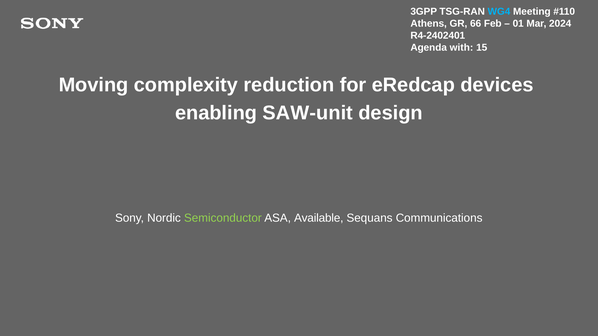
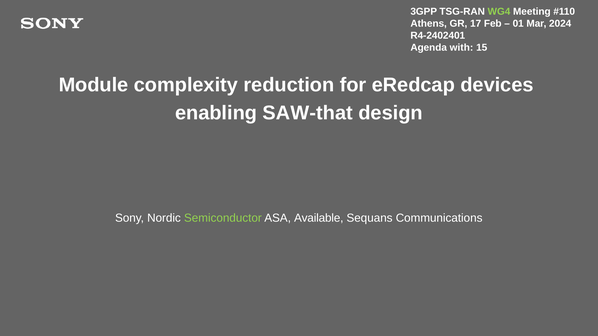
WG4 colour: light blue -> light green (499, 12)
66: 66 -> 17 (476, 24)
Moving: Moving -> Module (94, 85)
SAW-unit: SAW-unit -> SAW-that (308, 113)
